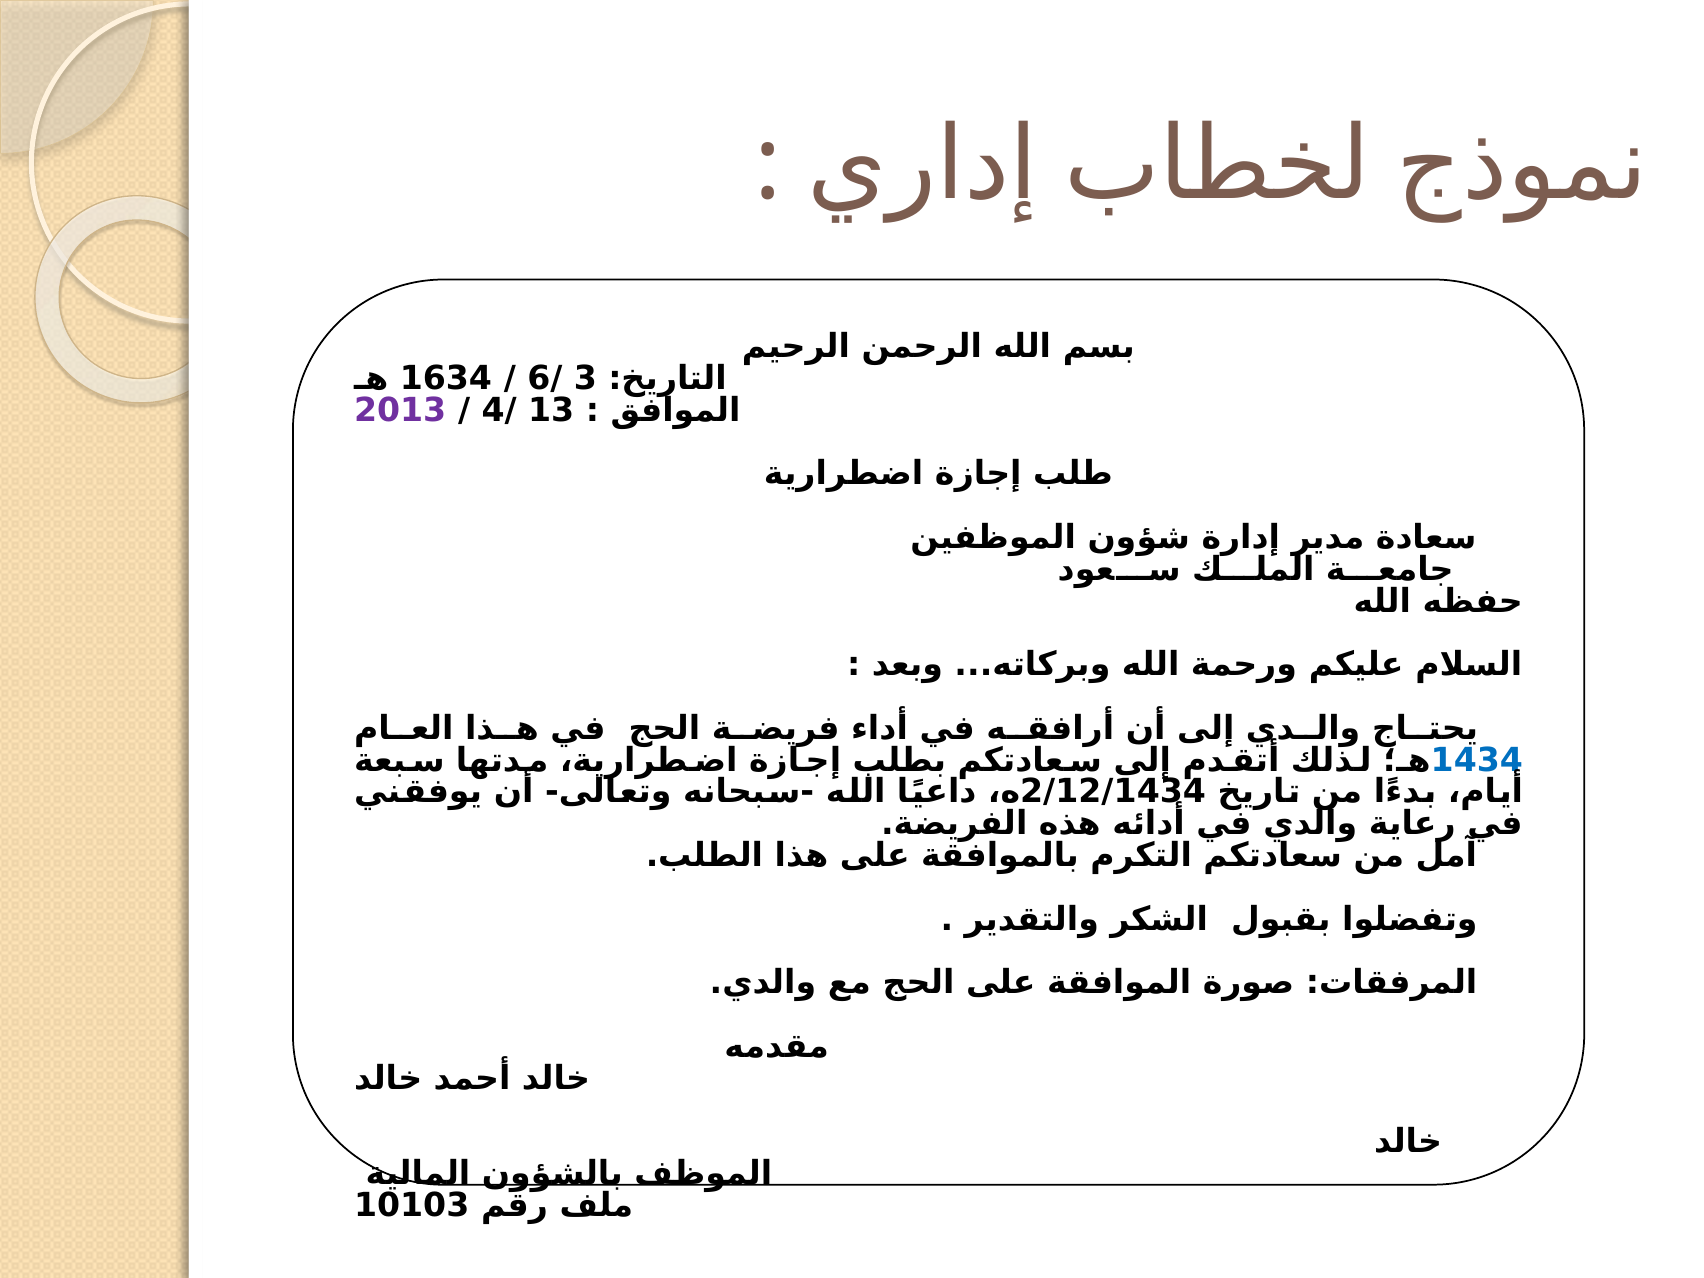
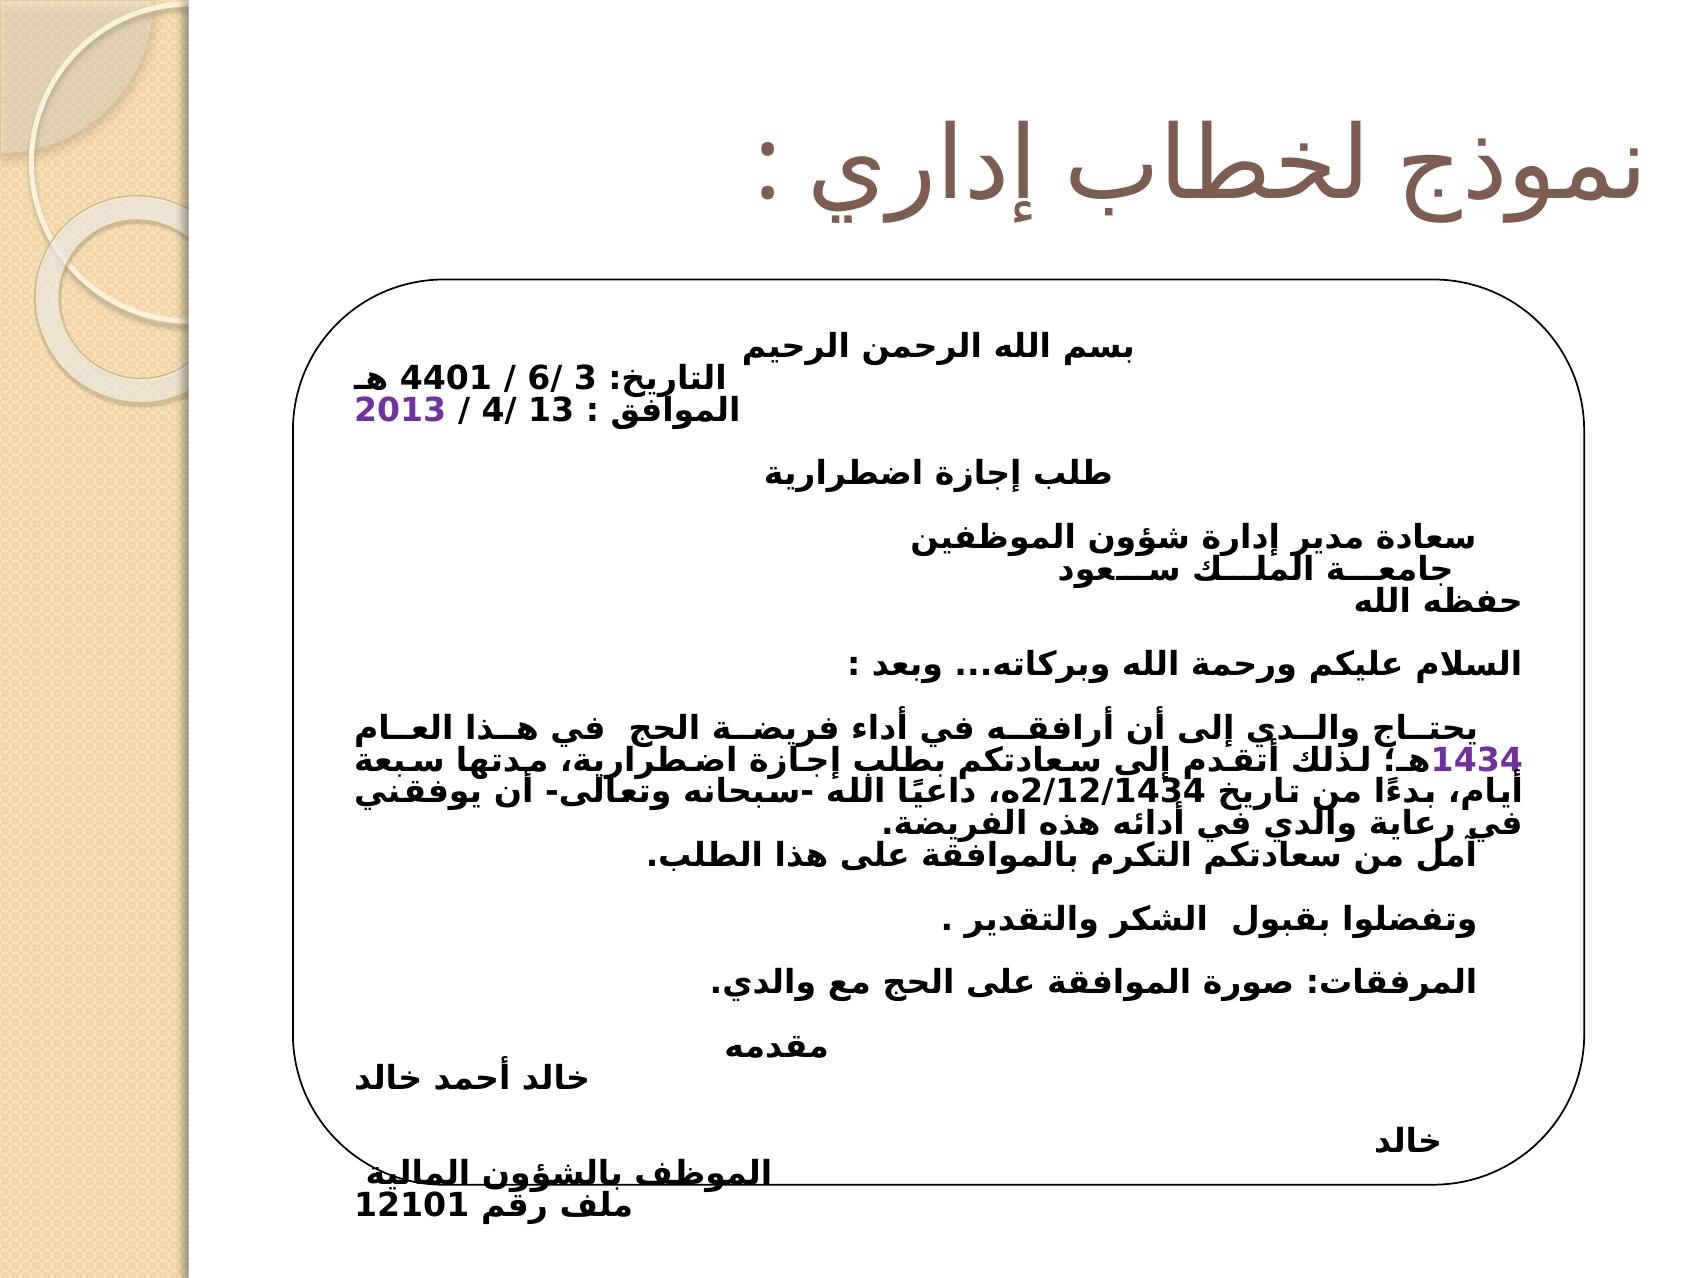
1634: 1634 -> 4401 (446, 379)
1434 colour: blue -> purple (1477, 760)
10103: 10103 -> 12101 (412, 1205)
